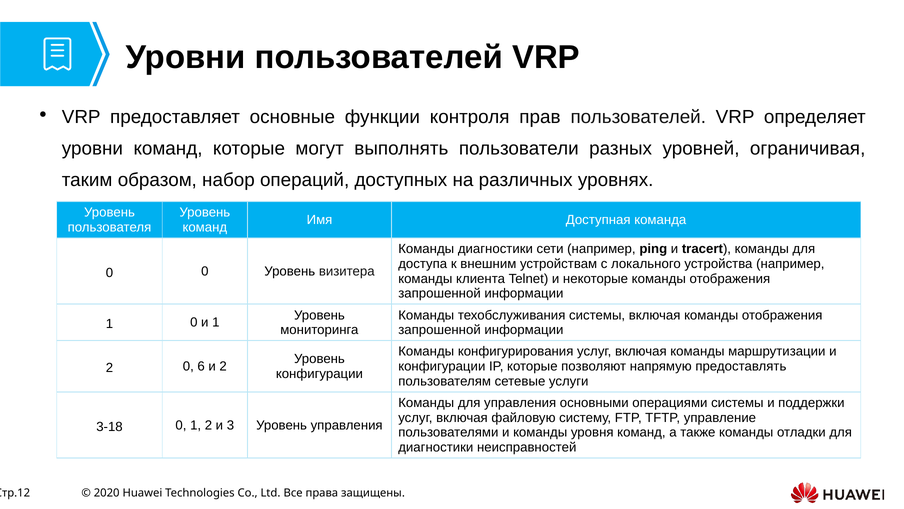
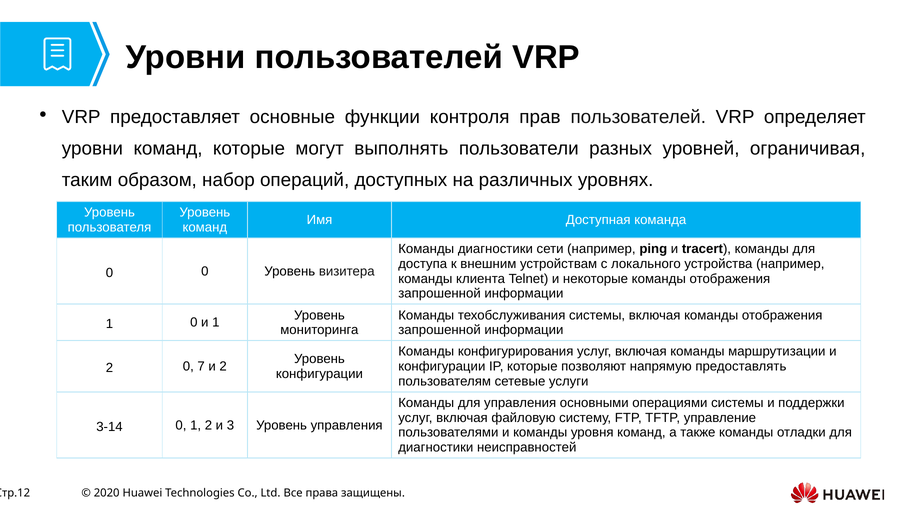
6: 6 -> 7 (201, 366)
3-18: 3-18 -> 3-14 (109, 426)
